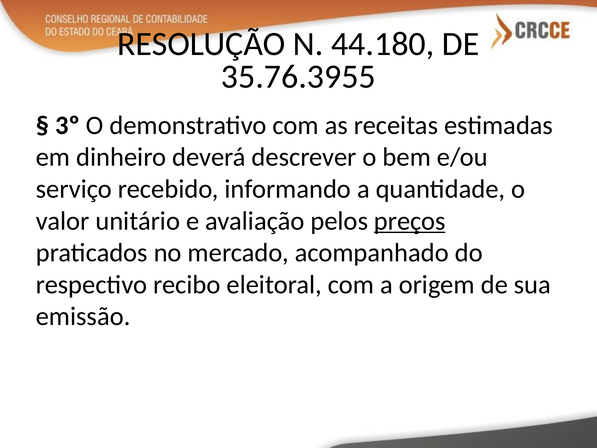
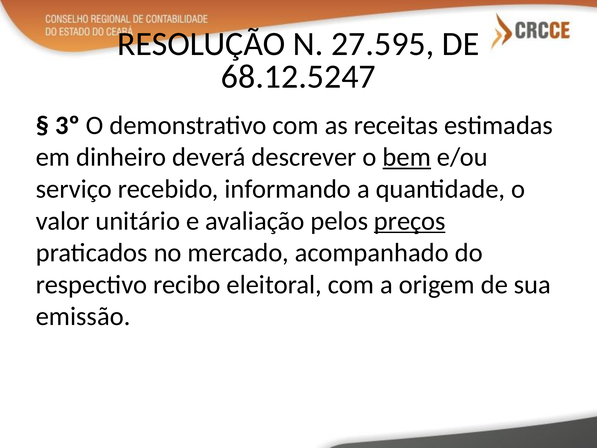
44.180: 44.180 -> 27.595 (383, 44)
35.76.3955: 35.76.3955 -> 68.12.5247 (298, 77)
bem underline: none -> present (407, 157)
